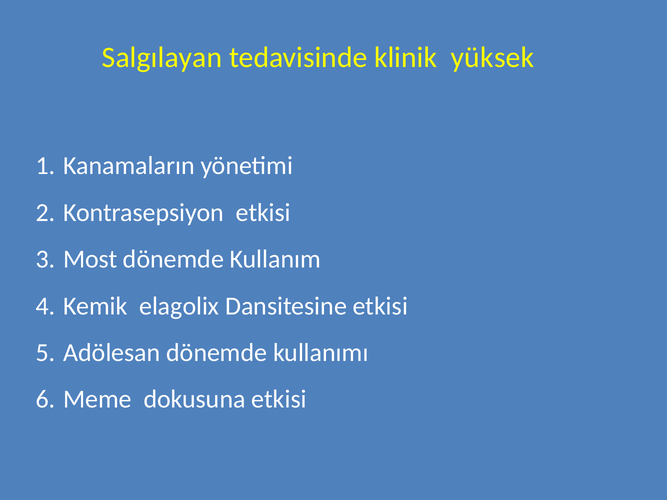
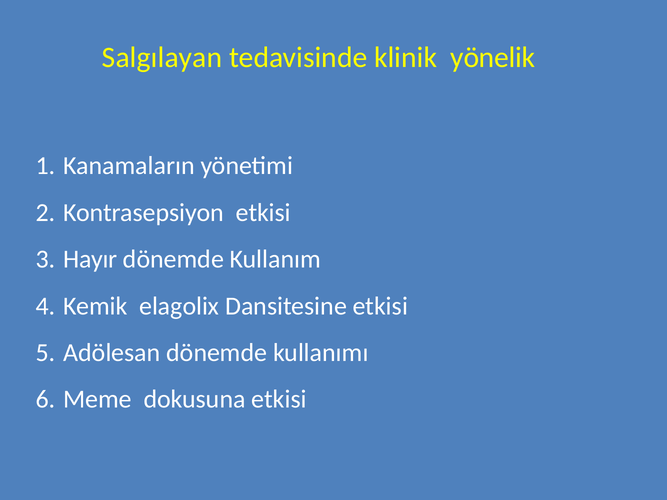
yüksek: yüksek -> yönelik (493, 57)
Most: Most -> Hayır (90, 259)
